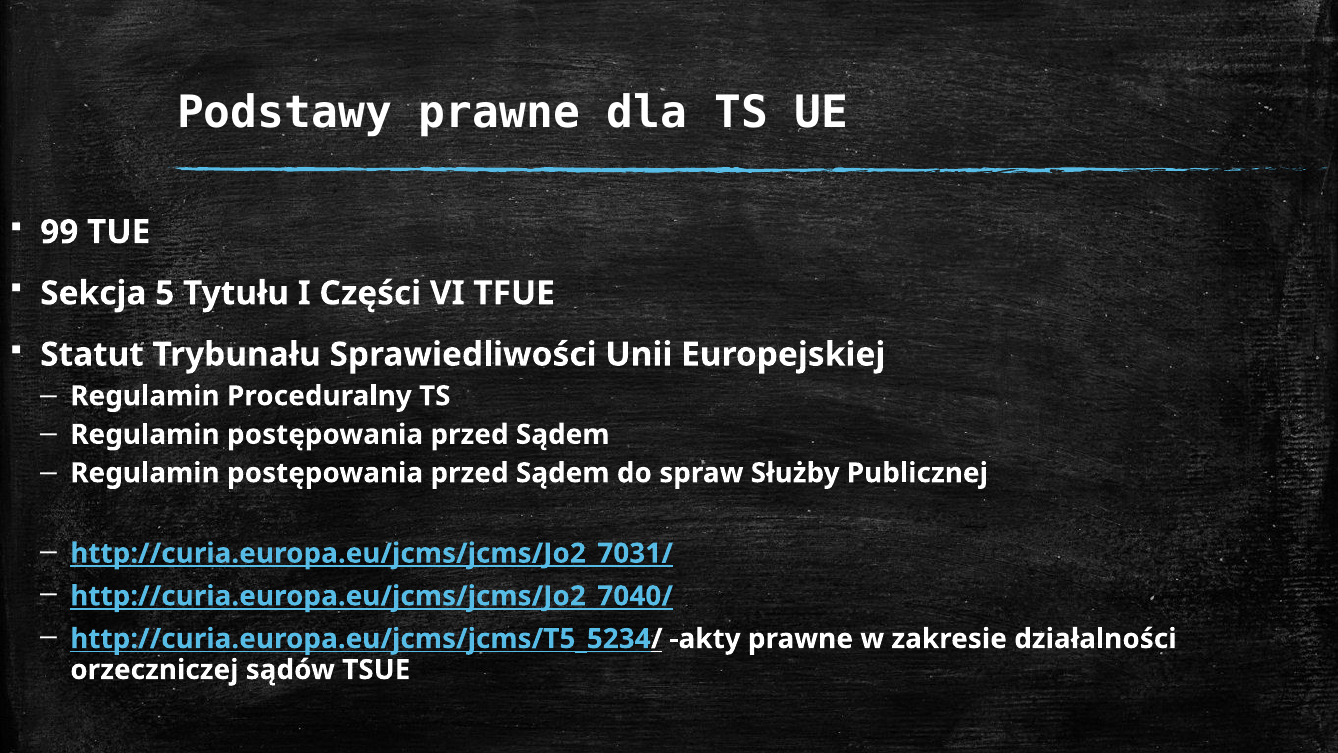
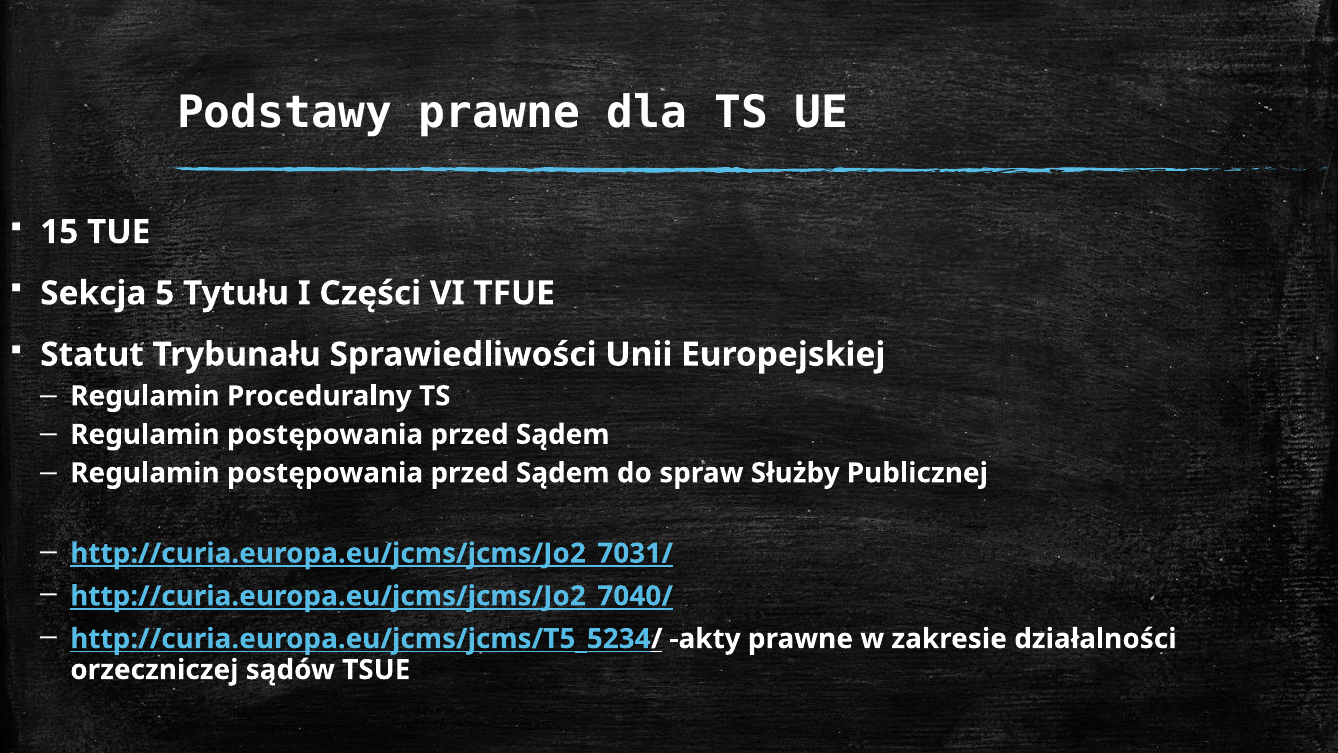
99: 99 -> 15 (59, 232)
